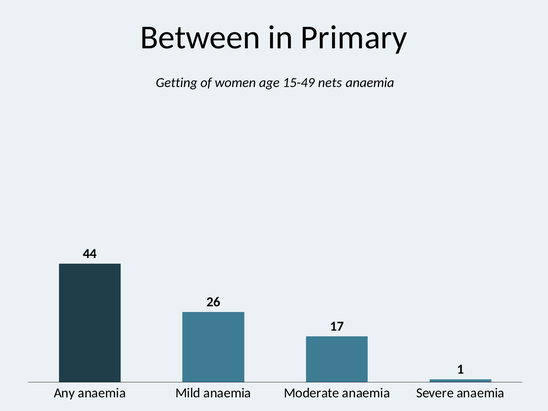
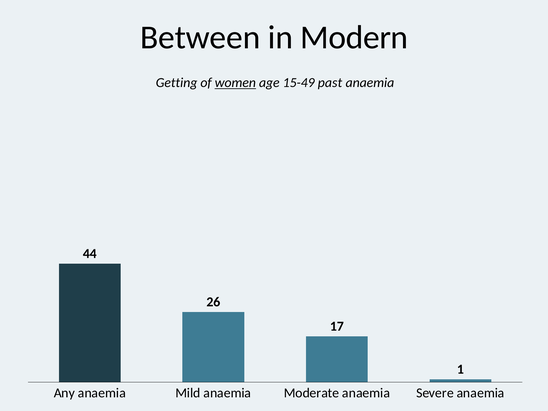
Primary: Primary -> Modern (354, 37)
women underline: none -> present (235, 83)
nets: nets -> past (330, 83)
